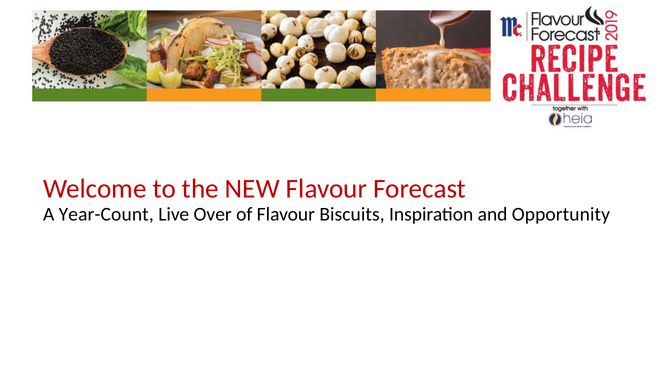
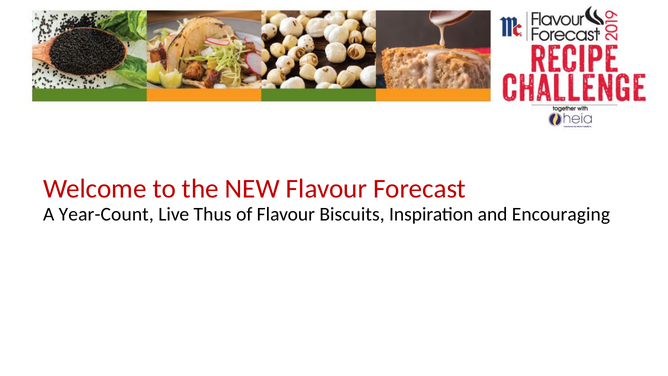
Over: Over -> Thus (213, 214)
Opportunity: Opportunity -> Encouraging (561, 214)
